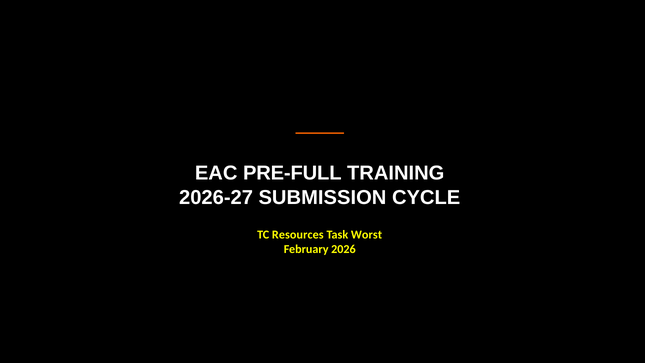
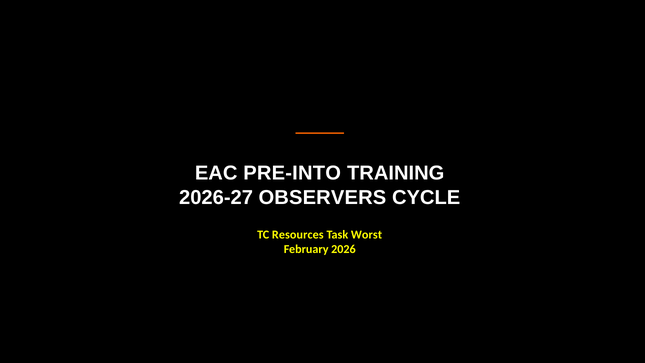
PRE-FULL: PRE-FULL -> PRE-INTO (292, 173)
SUBMISSION: SUBMISSION -> OBSERVERS (322, 197)
